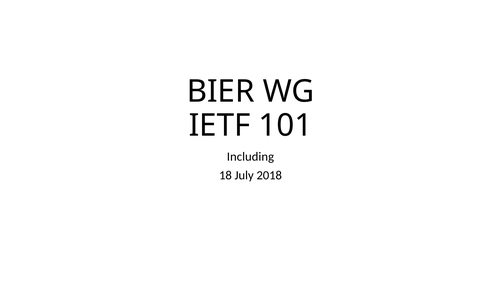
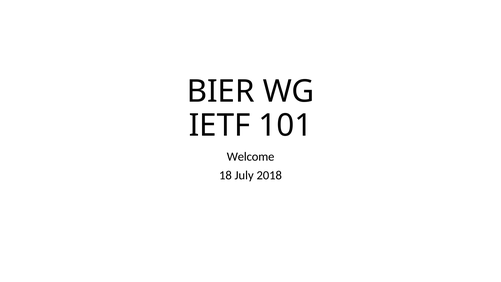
Including: Including -> Welcome (251, 157)
